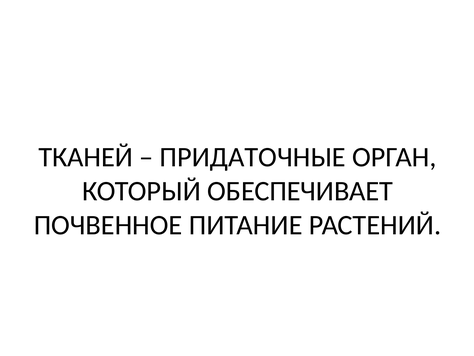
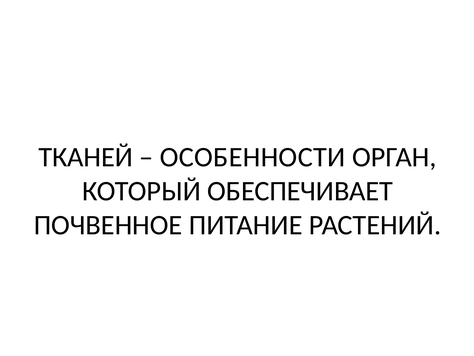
ПРИДАТОЧНЫЕ: ПРИДАТОЧНЫЕ -> ОСОБЕННОСТИ (253, 157)
